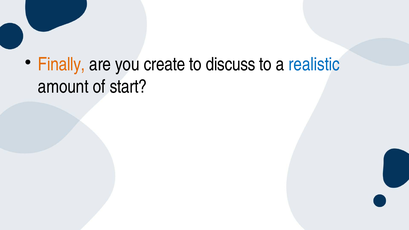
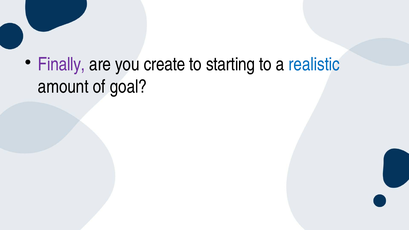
Finally colour: orange -> purple (62, 64)
discuss: discuss -> starting (231, 64)
start: start -> goal (128, 87)
